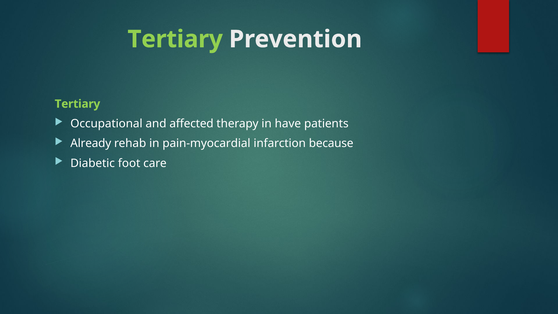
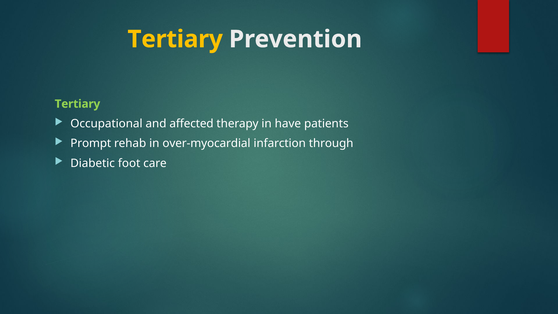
Tertiary colour: light green -> yellow (175, 39)
Already: Already -> Prompt (91, 143)
pain-myocardial: pain-myocardial -> over-myocardial (206, 143)
because: because -> through (331, 143)
